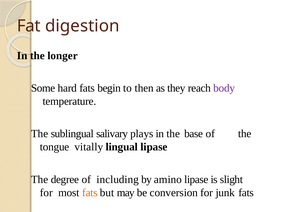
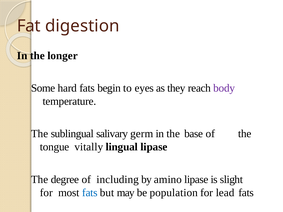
then: then -> eyes (144, 88)
plays: plays -> germ (142, 134)
fats colour: orange -> blue (90, 193)
conversion: conversion -> population (174, 193)
junk: junk -> lead (225, 193)
